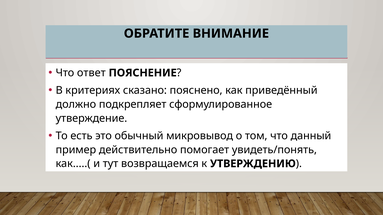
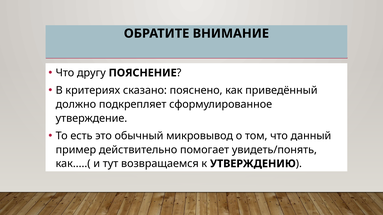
ответ: ответ -> другу (91, 73)
